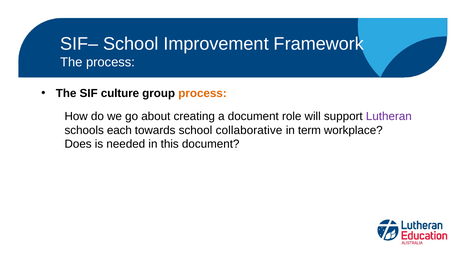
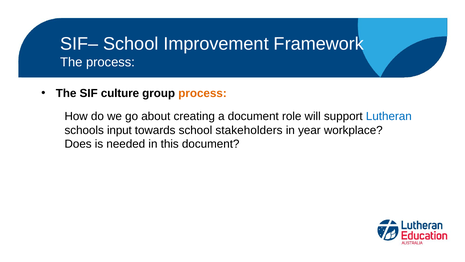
Lutheran colour: purple -> blue (389, 116)
each: each -> input (119, 130)
collaborative: collaborative -> stakeholders (249, 130)
term: term -> year (309, 130)
